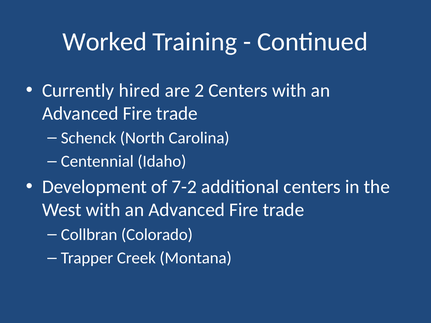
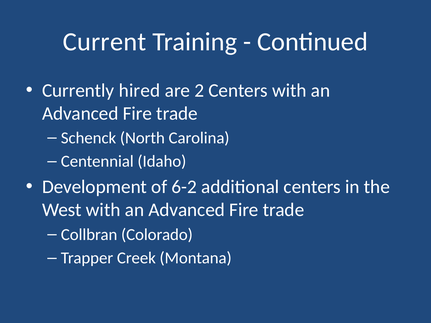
Worked: Worked -> Current (105, 42)
7-2: 7-2 -> 6-2 (184, 187)
